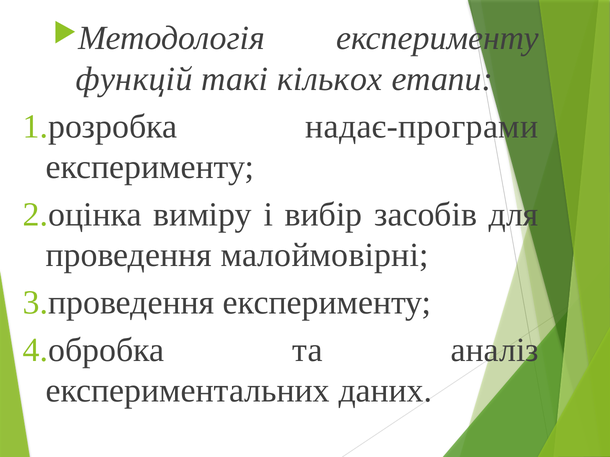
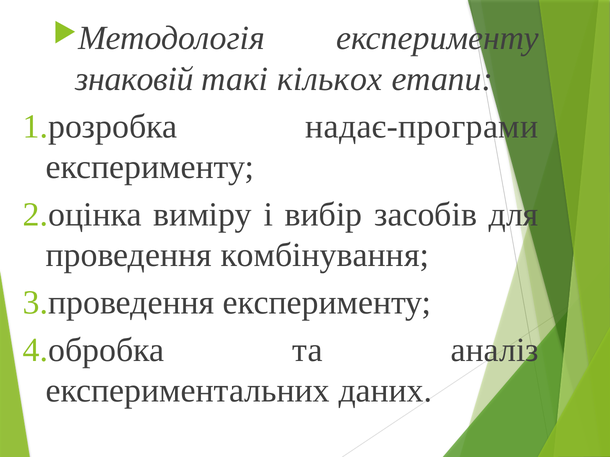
функцій: функцій -> знаковій (135, 79)
малоймовірні: малоймовірні -> комбінування (325, 255)
